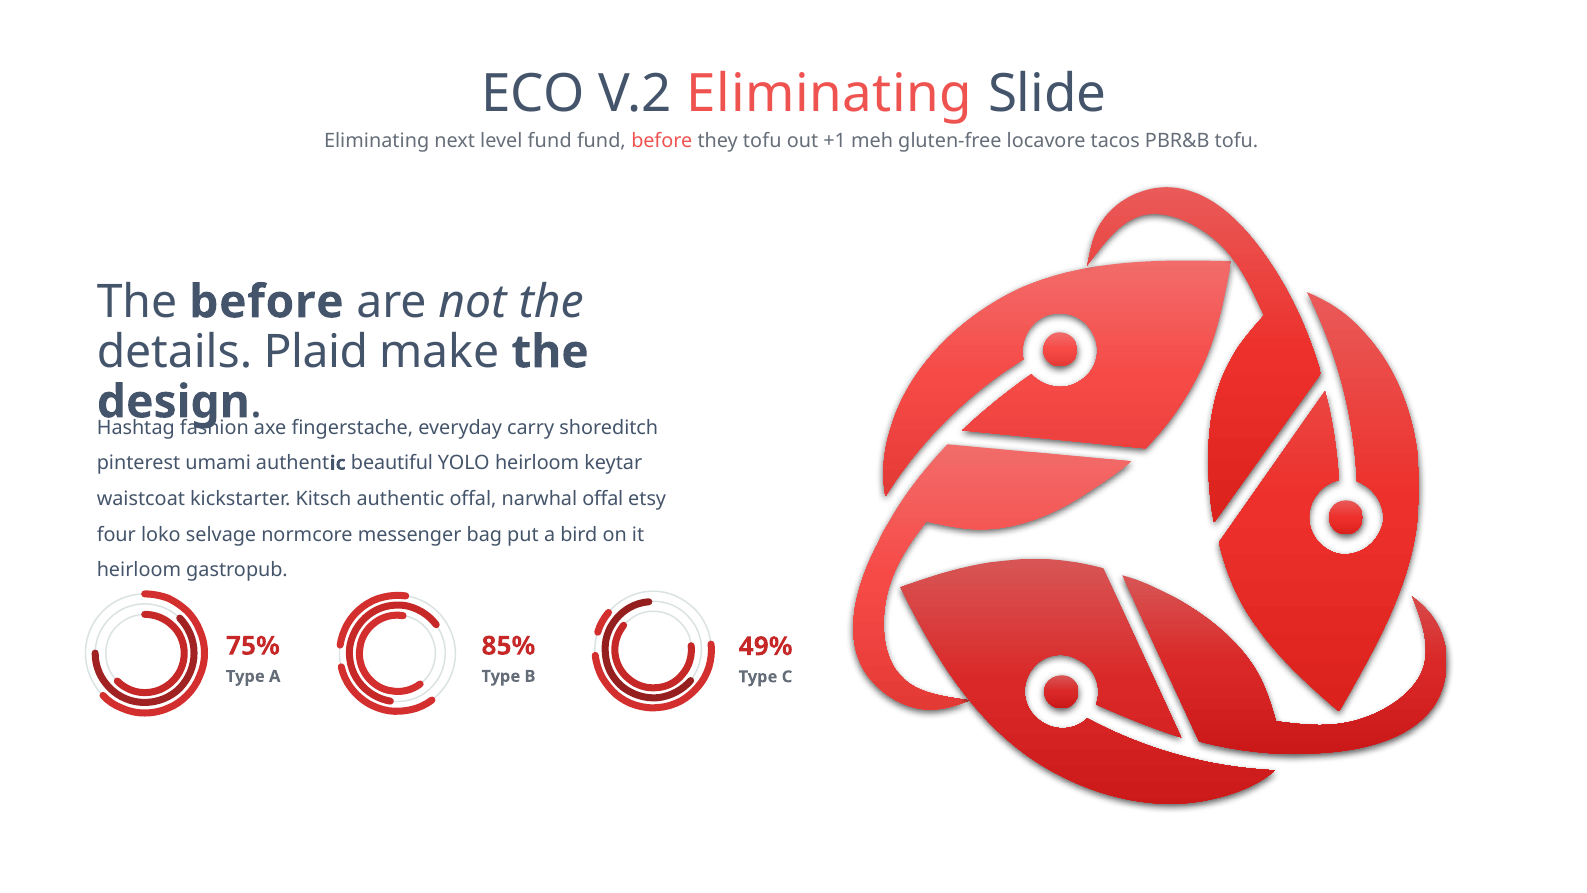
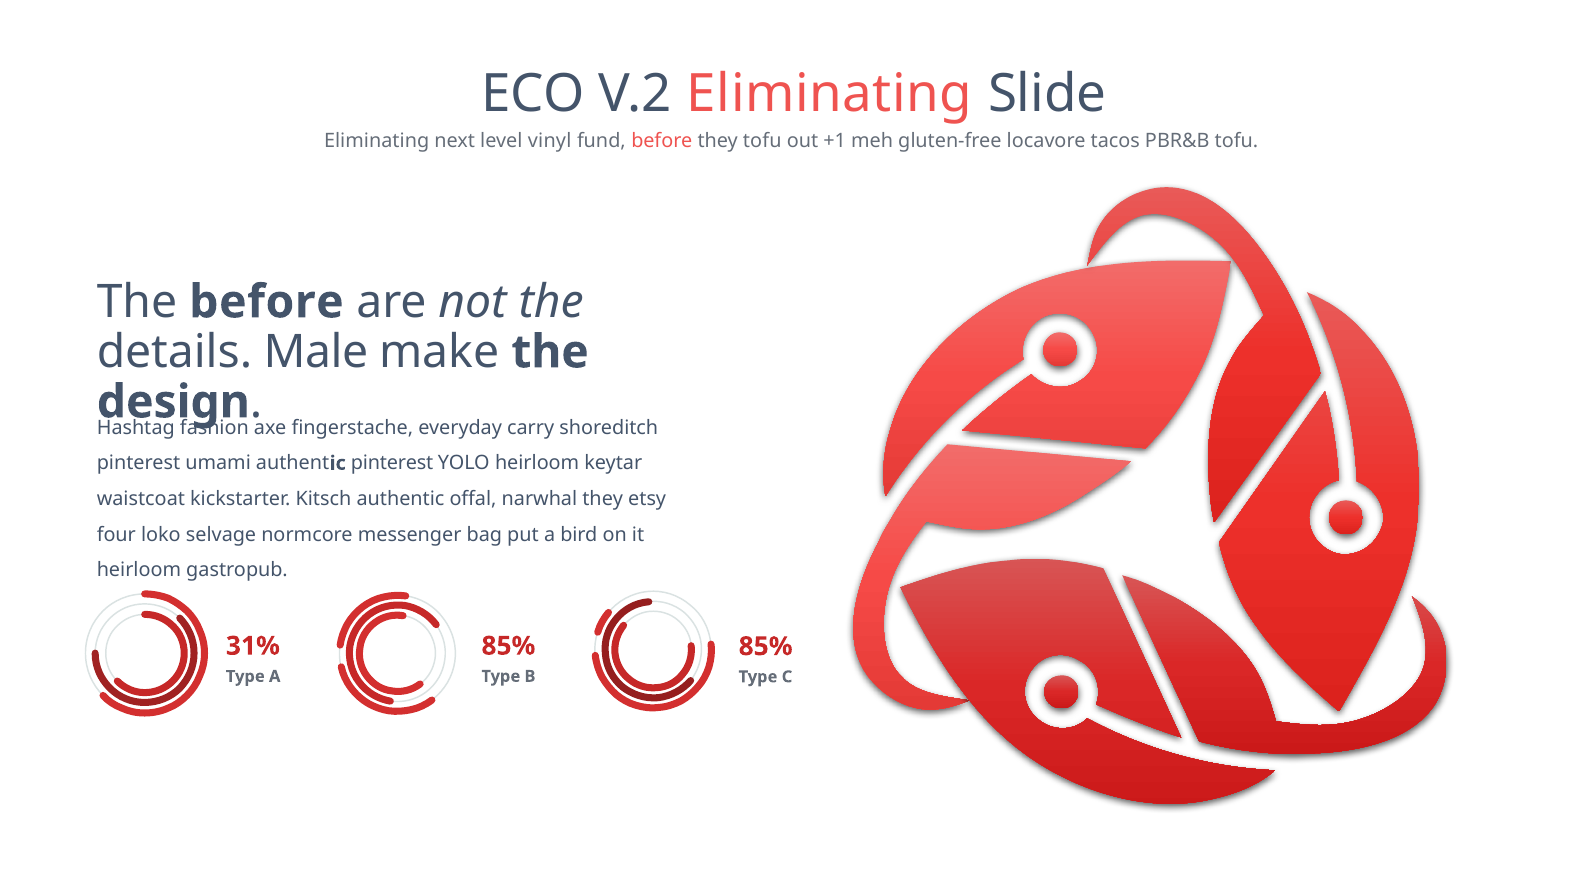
level fund: fund -> vinyl (550, 141)
Plaid: Plaid -> Male (316, 352)
authentic beautiful: beautiful -> pinterest (392, 463)
narwhal offal: offal -> they (603, 499)
75%: 75% -> 31% (253, 646)
49%: 49% -> 85% (766, 646)
